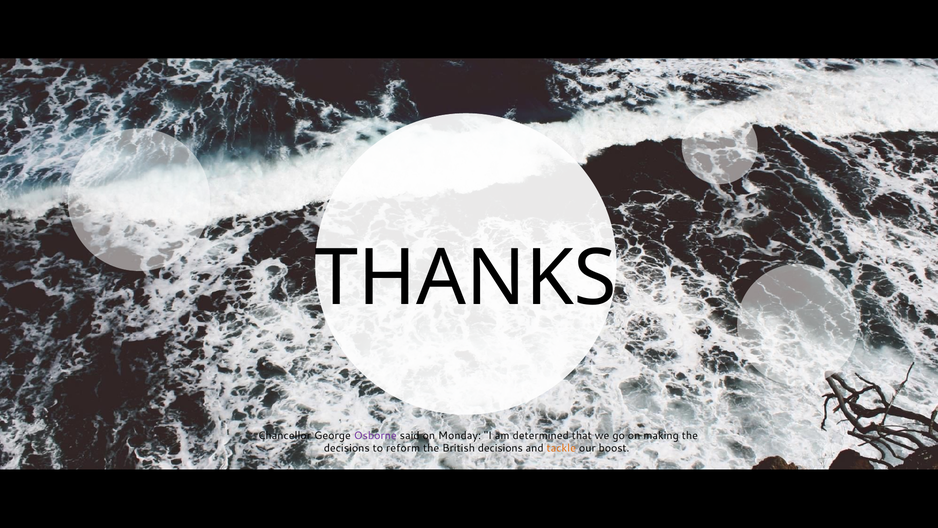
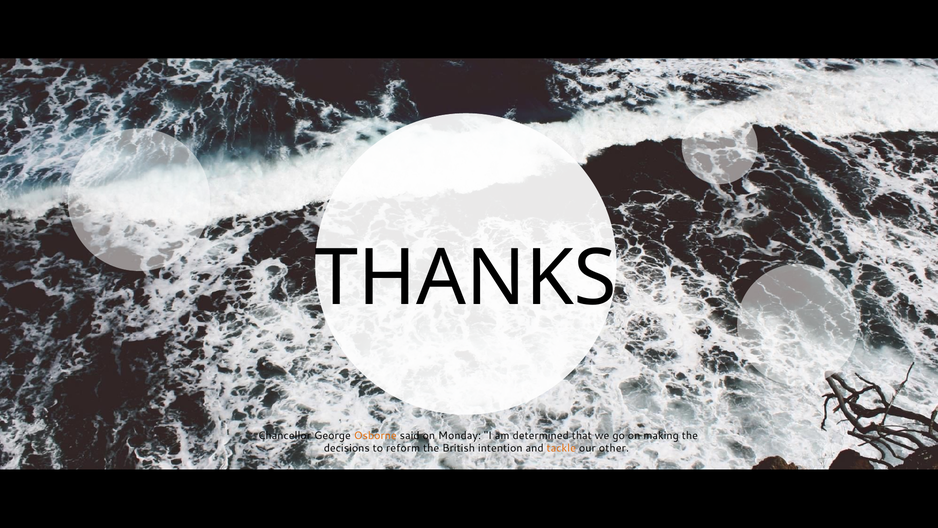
Osborne colour: purple -> orange (375, 435)
British decisions: decisions -> intention (500, 448)
boost: boost -> other (614, 448)
